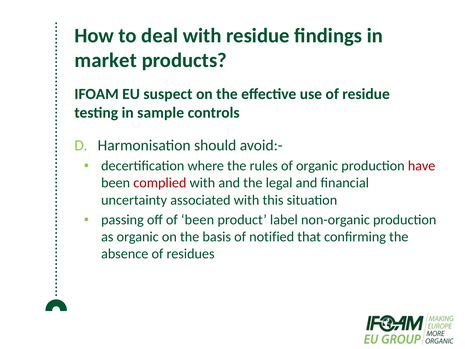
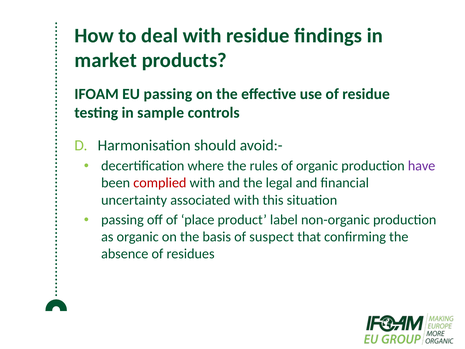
EU suspect: suspect -> passing (168, 94)
have colour: red -> purple (422, 166)
of been: been -> place (198, 220)
notified: notified -> suspect (272, 237)
